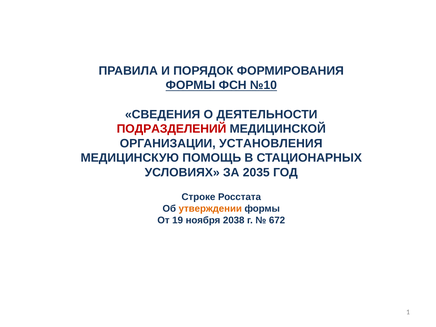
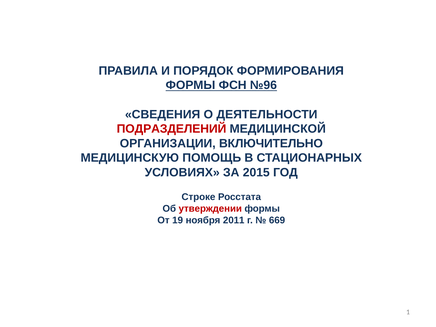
№10: №10 -> №96 (263, 85)
УСТАНОВЛЕНИЯ: УСТАНОВЛЕНИЯ -> ВКЛЮЧИТЕЛЬНО (271, 143)
2035: 2035 -> 2015 (256, 172)
утверждении colour: orange -> red (210, 209)
2038: 2038 -> 2011 (234, 220)
672: 672 -> 669 (277, 220)
